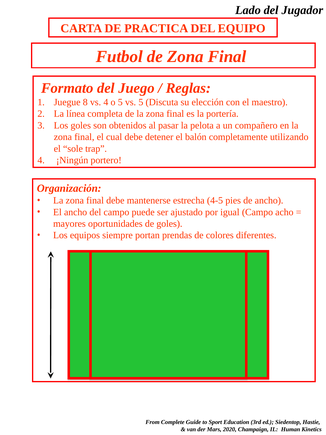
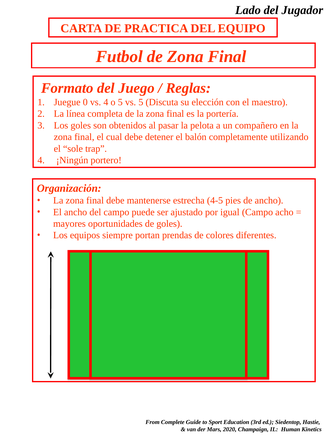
8: 8 -> 0 (85, 102)
